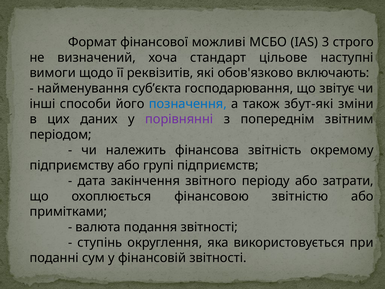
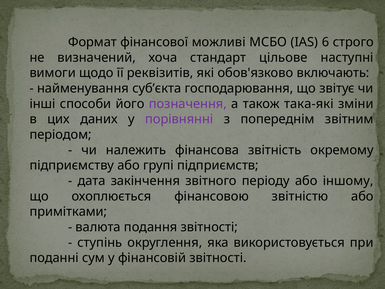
3: 3 -> 6 (325, 42)
позначення colour: blue -> purple (188, 104)
збут-які: збут-які -> така-які (309, 104)
затрати: затрати -> іншому (348, 181)
